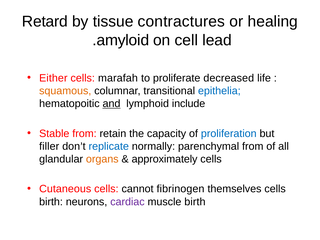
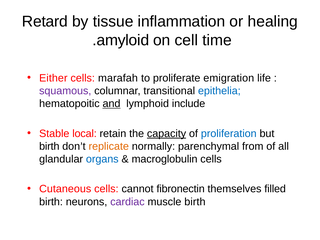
contractures: contractures -> inflammation (181, 22)
lead: lead -> time (217, 40)
decreased: decreased -> emigration (229, 78)
squamous colour: orange -> purple (65, 91)
Stable from: from -> local (85, 133)
capacity underline: none -> present (167, 133)
filler: filler -> birth (49, 146)
replicate colour: blue -> orange (109, 146)
organs colour: orange -> blue (102, 159)
approximately: approximately -> macroglobulin (165, 159)
fibrinogen: fibrinogen -> fibronectin (181, 189)
themselves cells: cells -> filled (275, 189)
